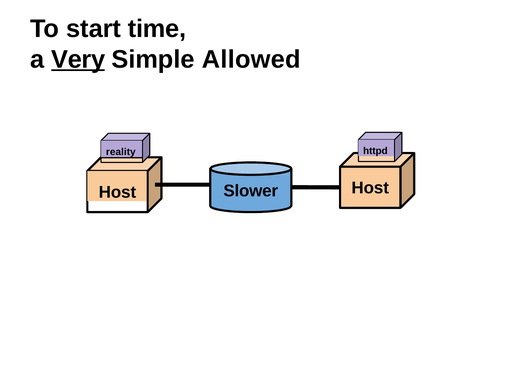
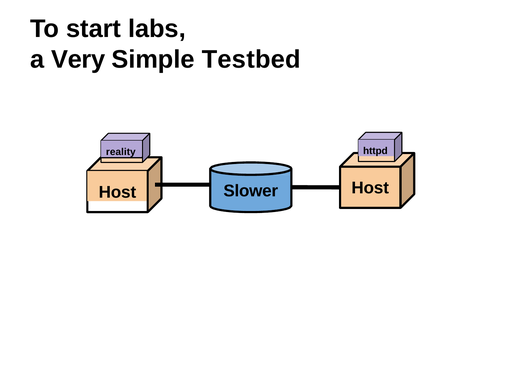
time: time -> labs (157, 29)
Very underline: present -> none (78, 59)
Allowed: Allowed -> Testbed (251, 59)
